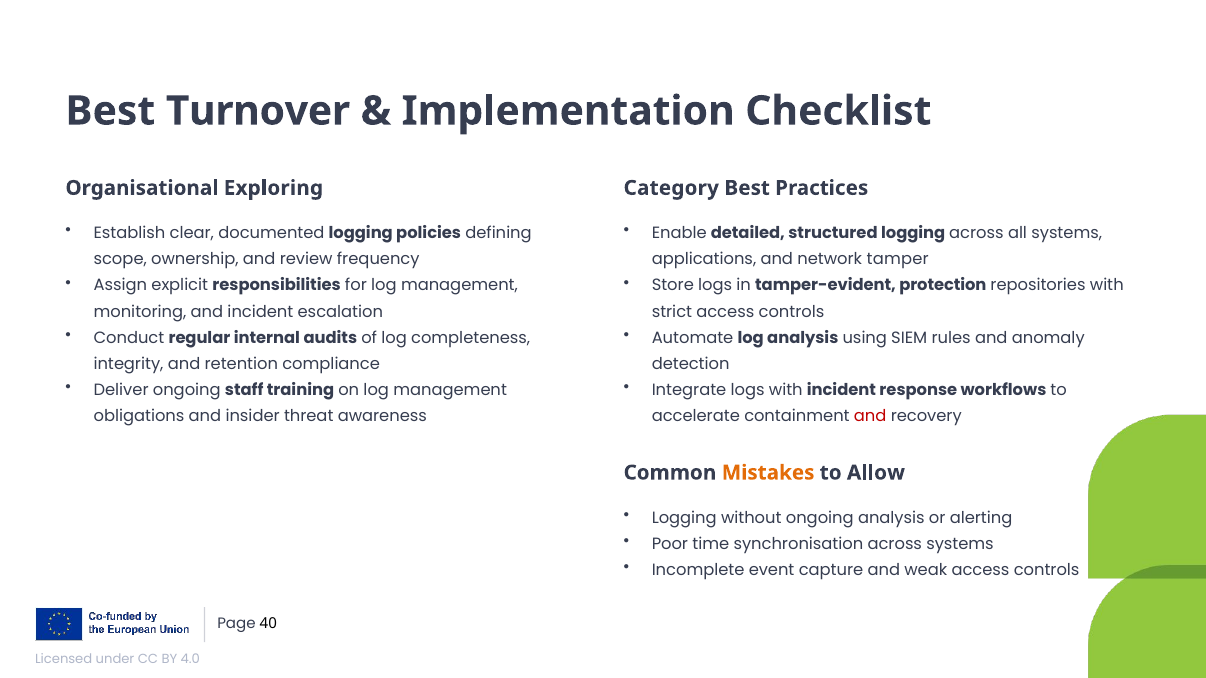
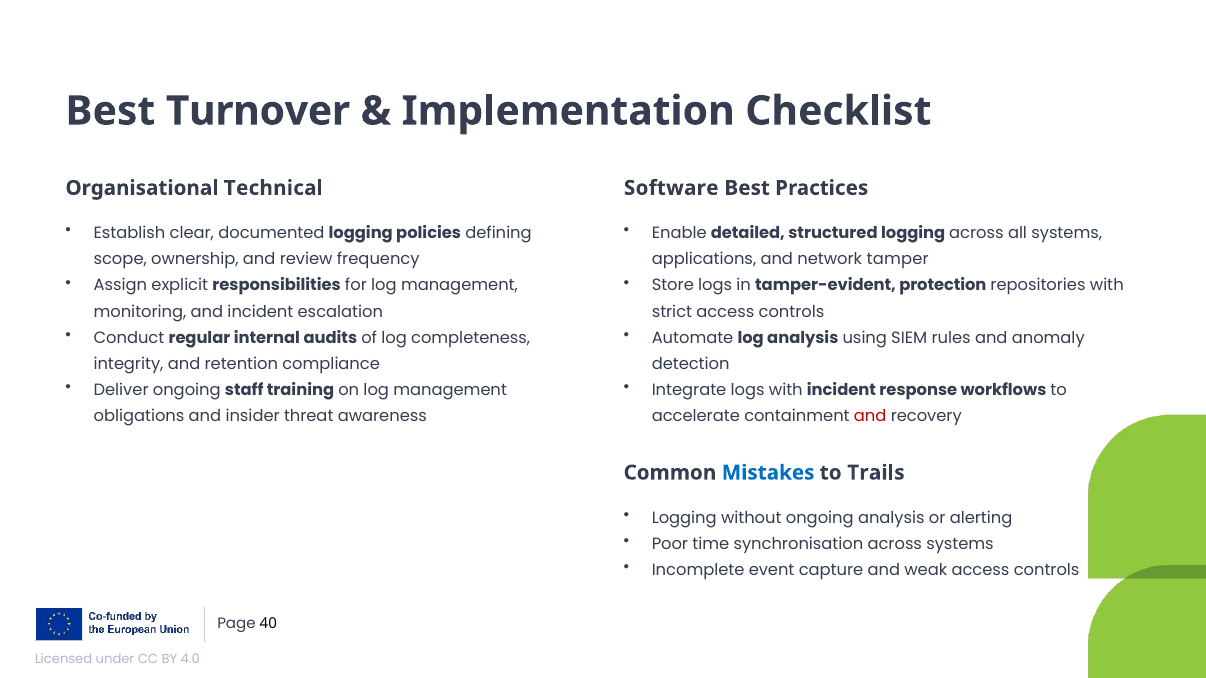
Exploring: Exploring -> Technical (273, 188)
Category: Category -> Software (671, 188)
Mistakes colour: orange -> blue (768, 473)
Allow: Allow -> Trails (876, 473)
